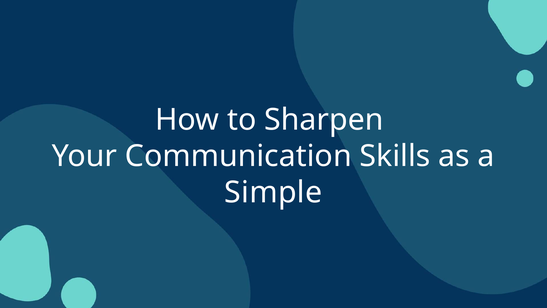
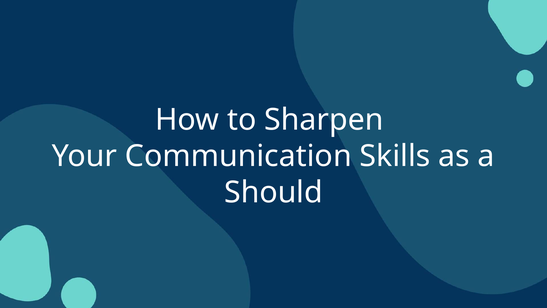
Simple: Simple -> Should (273, 192)
